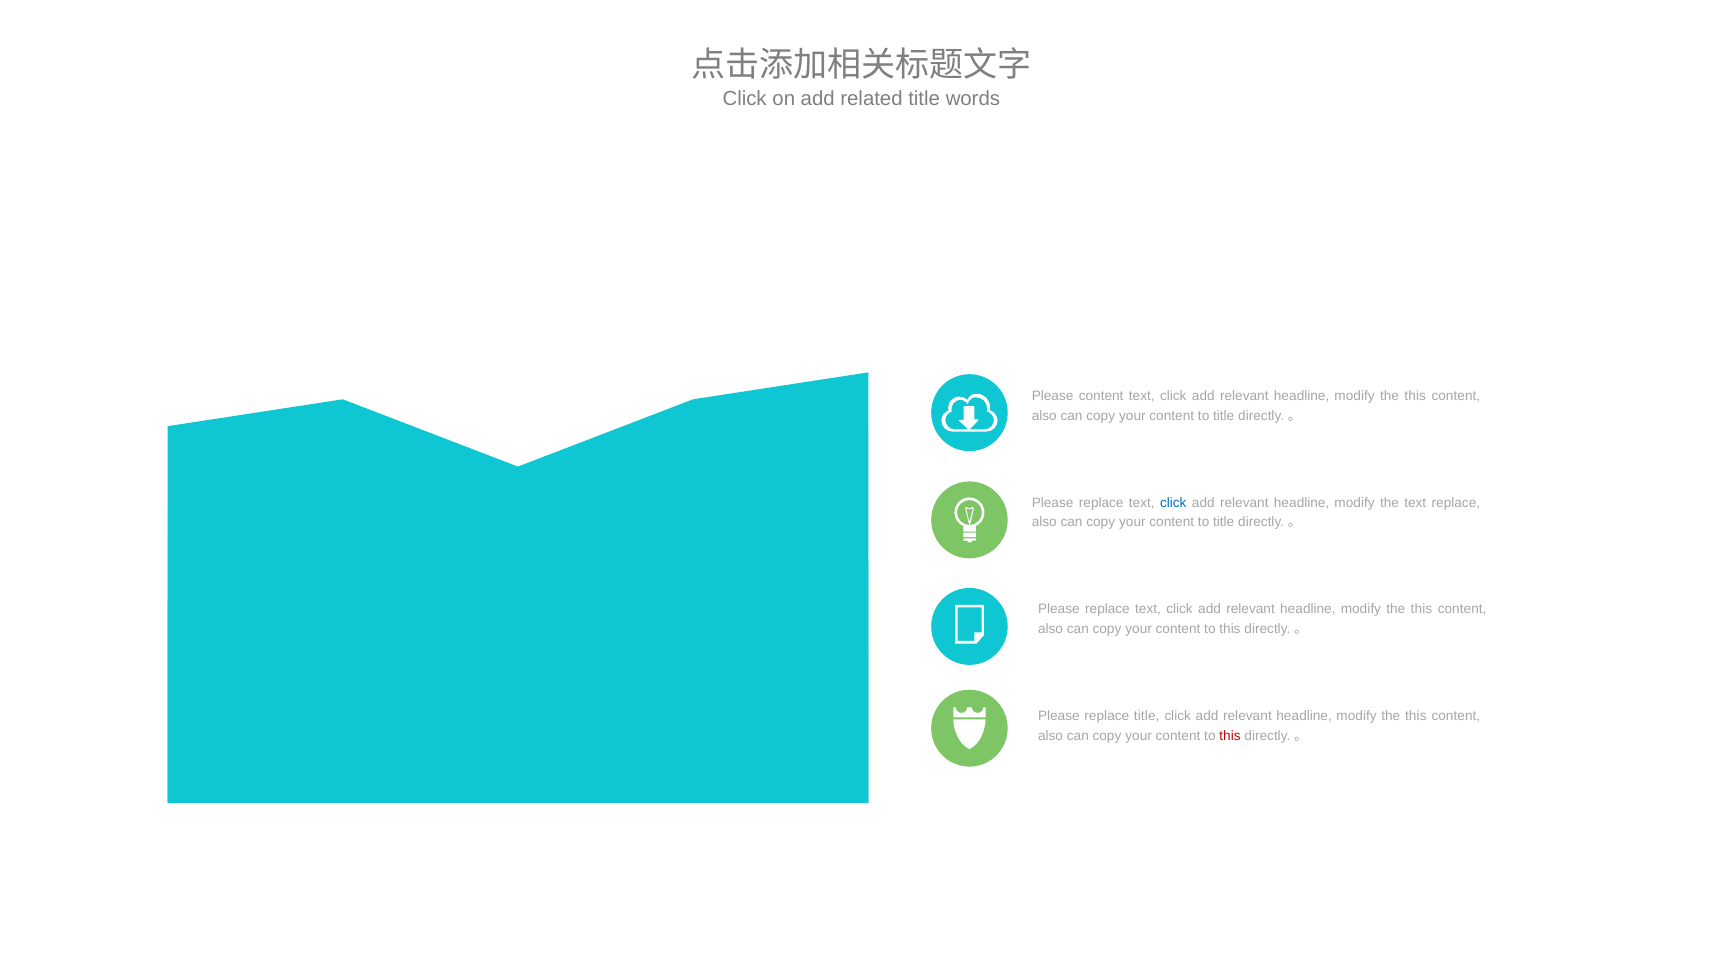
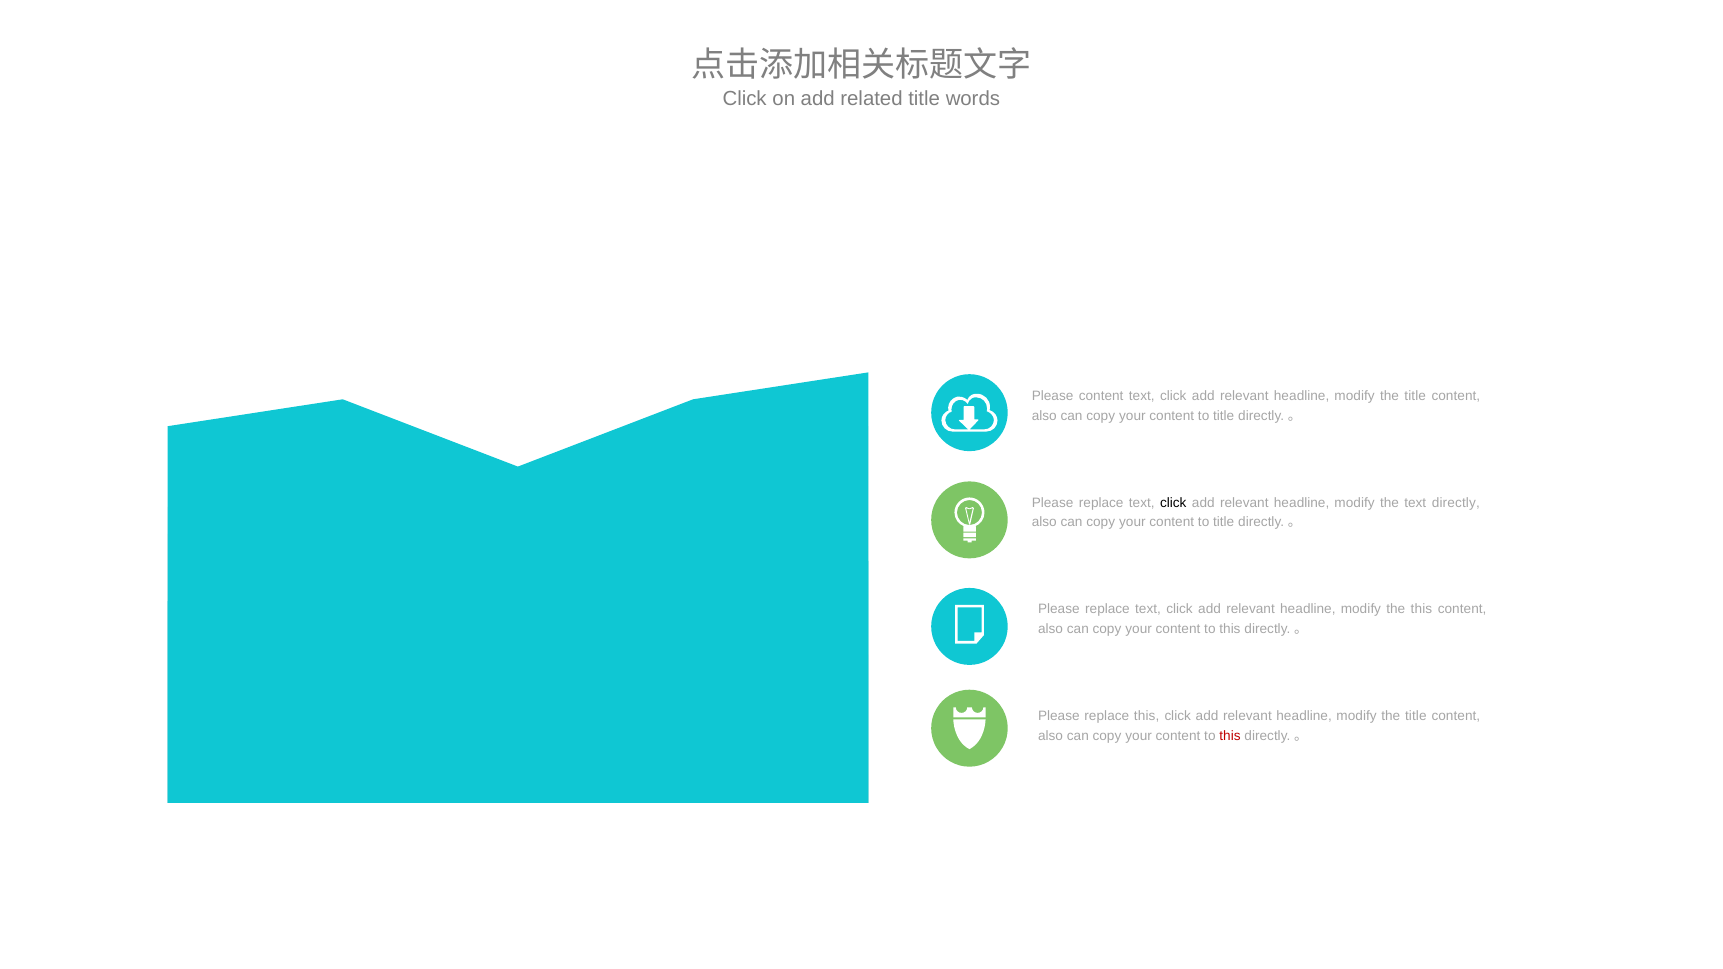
this: this -> title (1415, 396)
click colour: blue -> black (1173, 503)
text replace: replace -> directly (1456, 503)
replace title: title -> this (1147, 716)
this: this -> title (1416, 716)
